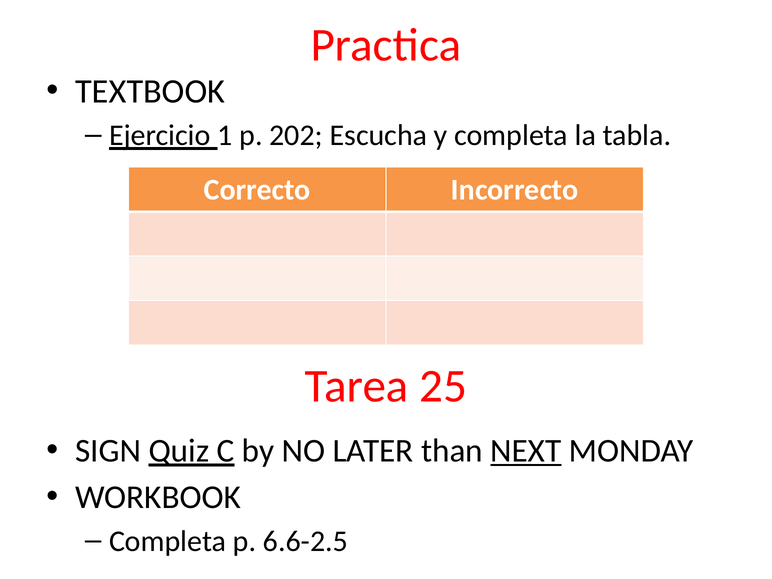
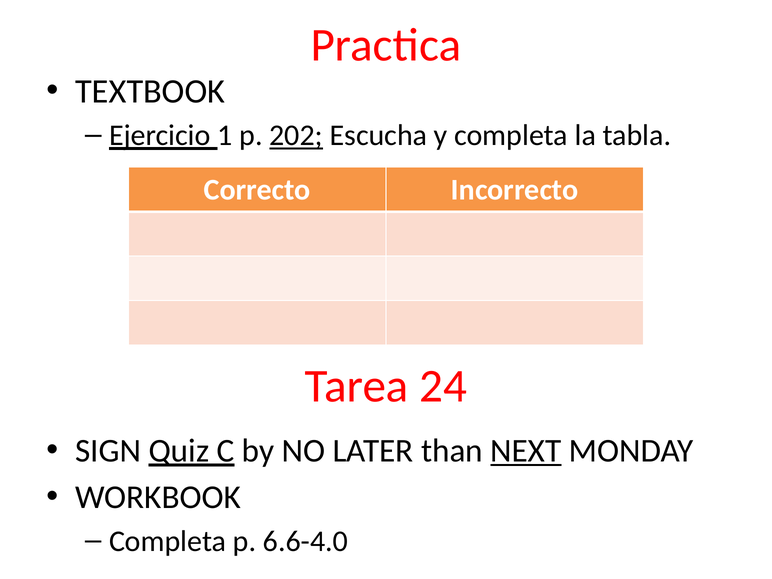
202 underline: none -> present (296, 136)
25: 25 -> 24 (443, 386)
6.6-2.5: 6.6-2.5 -> 6.6-4.0 (305, 541)
